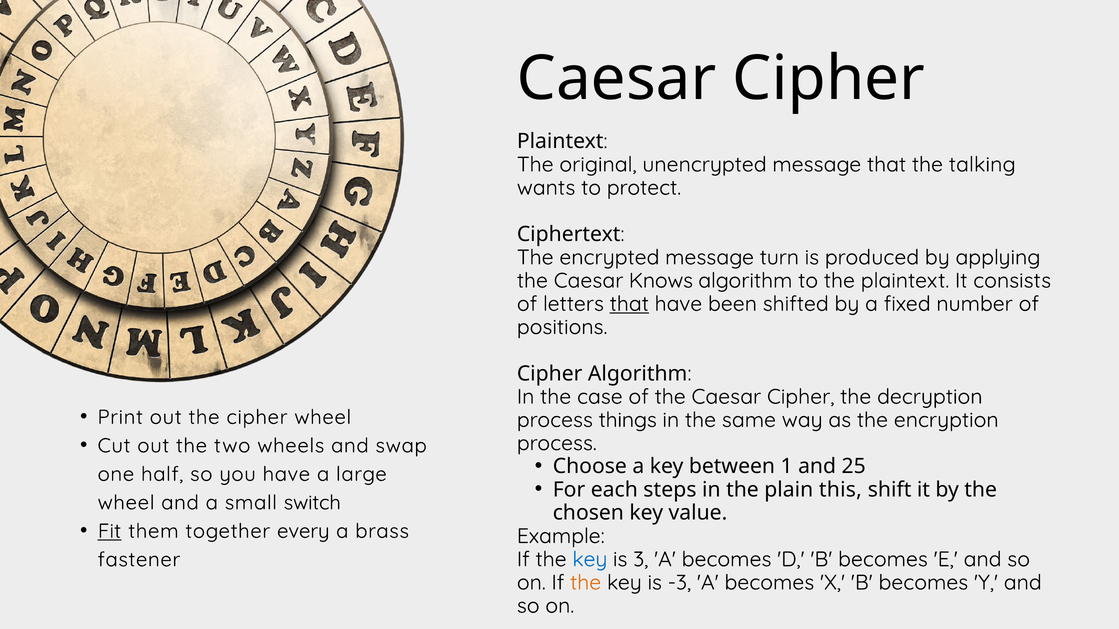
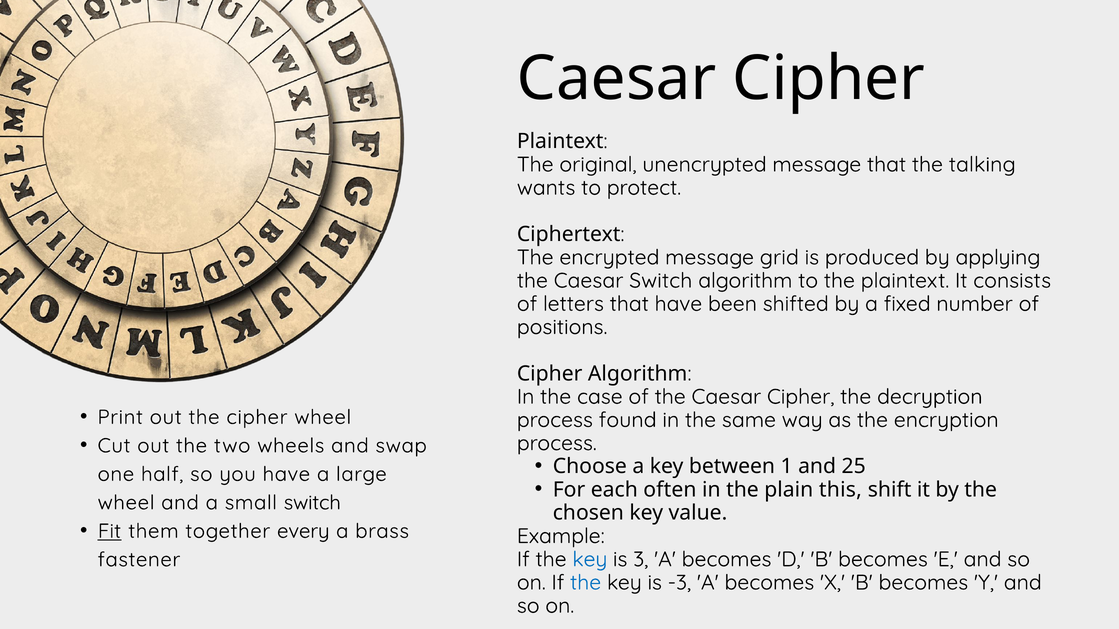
turn: turn -> grid (779, 258)
Caesar Knows: Knows -> Switch (661, 281)
that underline: present -> none (629, 304)
things: things -> found (628, 420)
steps: steps -> often (670, 490)
the colour: orange -> blue (586, 583)
